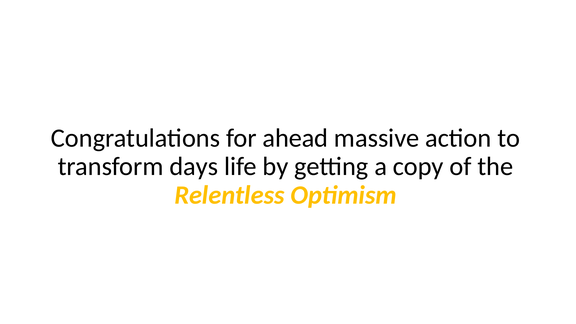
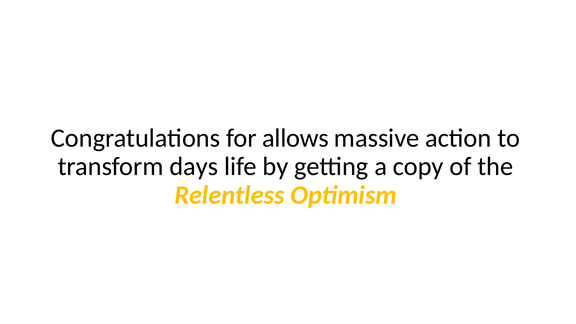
ahead: ahead -> allows (295, 138)
